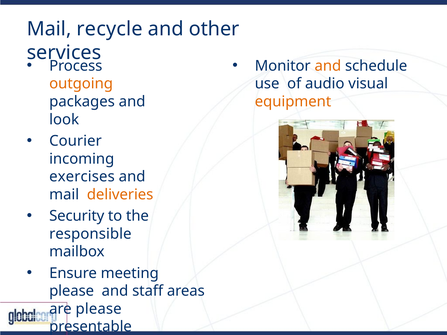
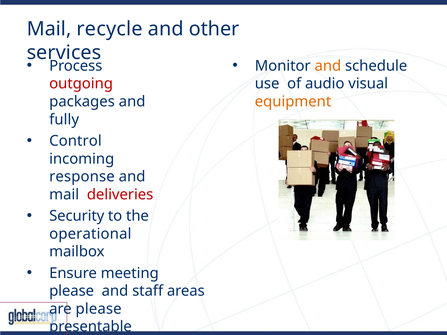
outgoing colour: orange -> red (81, 84)
look: look -> fully (64, 120)
Courier: Courier -> Control (75, 141)
exercises: exercises -> response (82, 177)
deliveries colour: orange -> red (120, 195)
responsible: responsible -> operational (90, 234)
